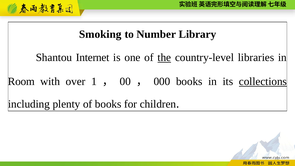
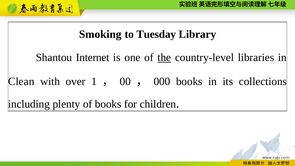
Number: Number -> Tuesday (156, 34)
Room: Room -> Clean (21, 82)
collections underline: present -> none (263, 82)
